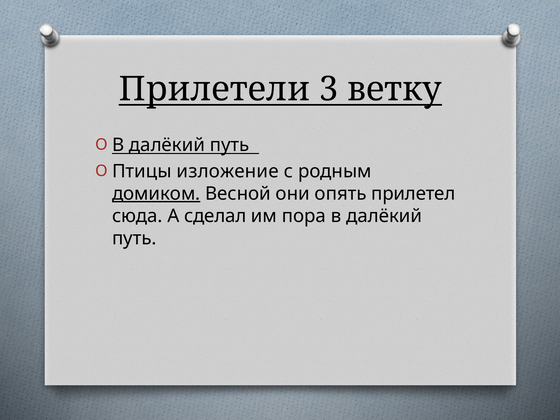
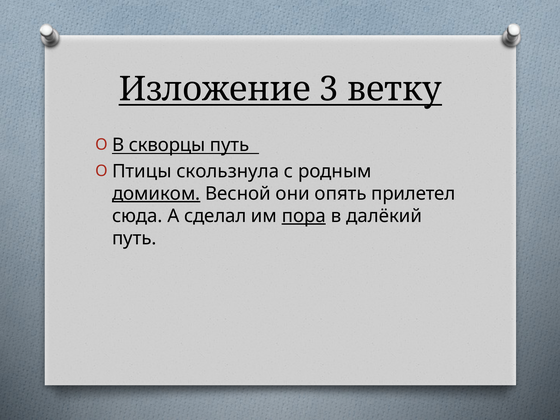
Прилетели: Прилетели -> Изложение (215, 89)
далёкий: далёкий -> скворцы (167, 145)
изложение: изложение -> скользнула (228, 171)
пора underline: none -> present (304, 216)
